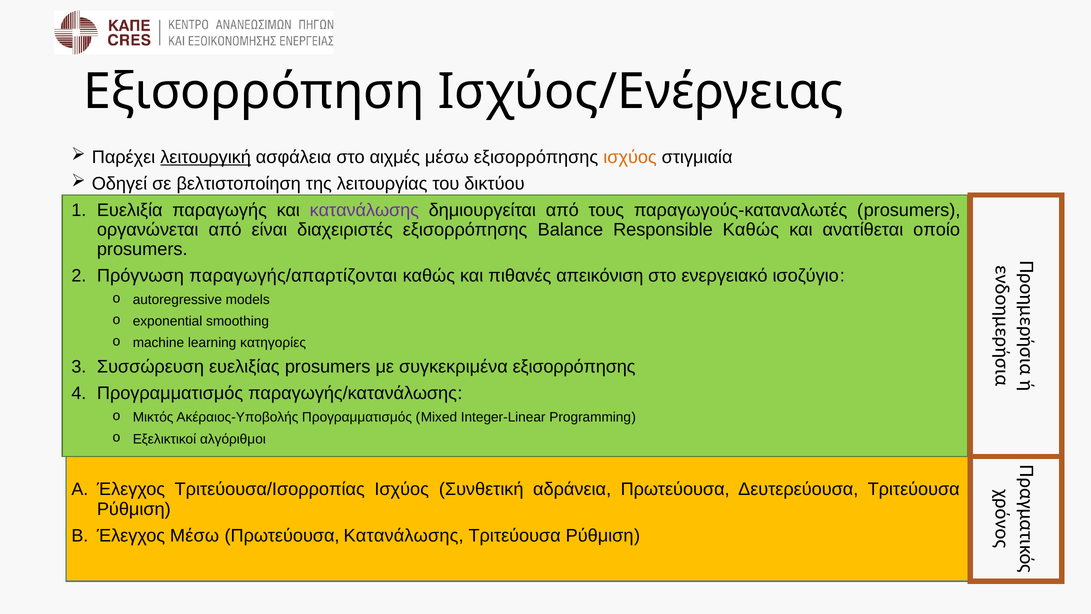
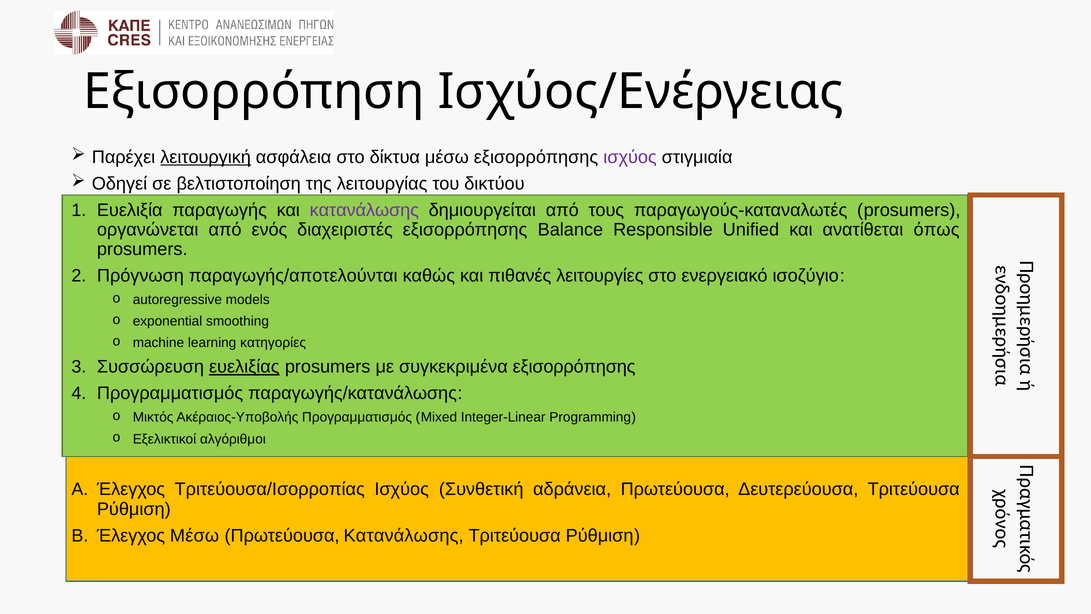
αιχμές: αιχμές -> δίκτυα (395, 157)
ισχύος colour: orange -> purple (630, 157)
είναι: είναι -> ενός (269, 230)
Responsible Καθώς: Καθώς -> Unified (751, 230)
οποίο: οποίο -> όπως (937, 230)
παραγωγής/απαρτίζονται: παραγωγής/απαρτίζονται -> παραγωγής/αποτελούνται (293, 276)
απεικόνιση: απεικόνιση -> λειτουργίες (600, 276)
ευελιξίας underline: none -> present (244, 367)
